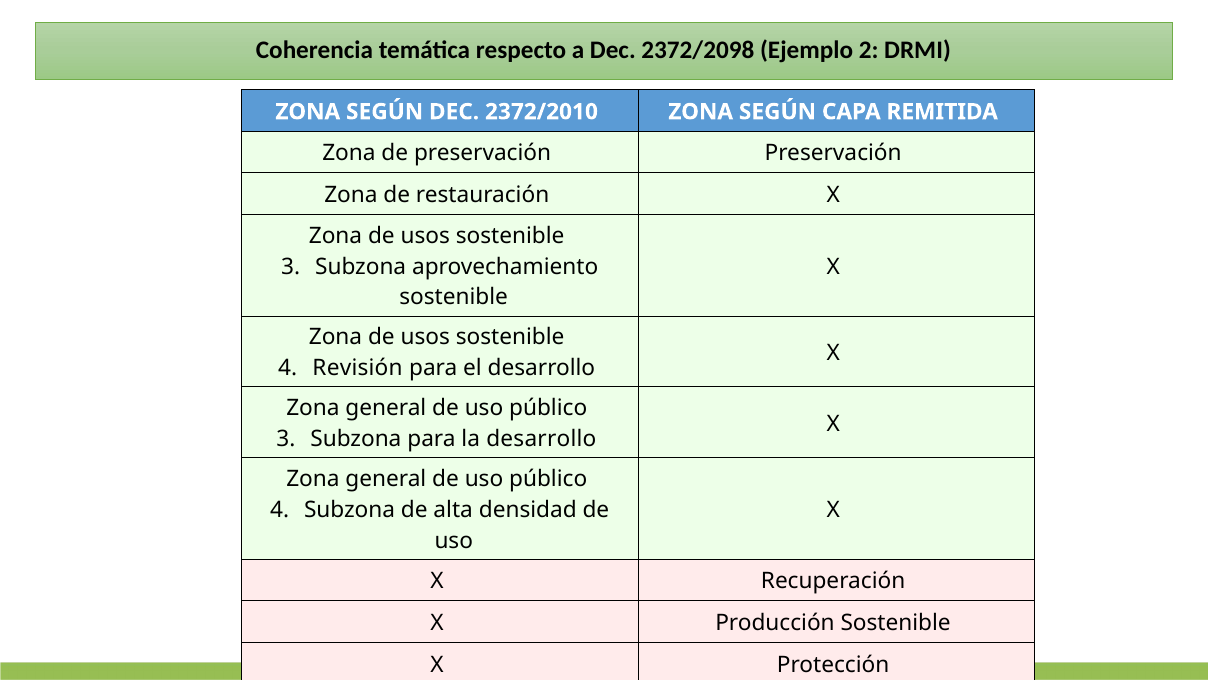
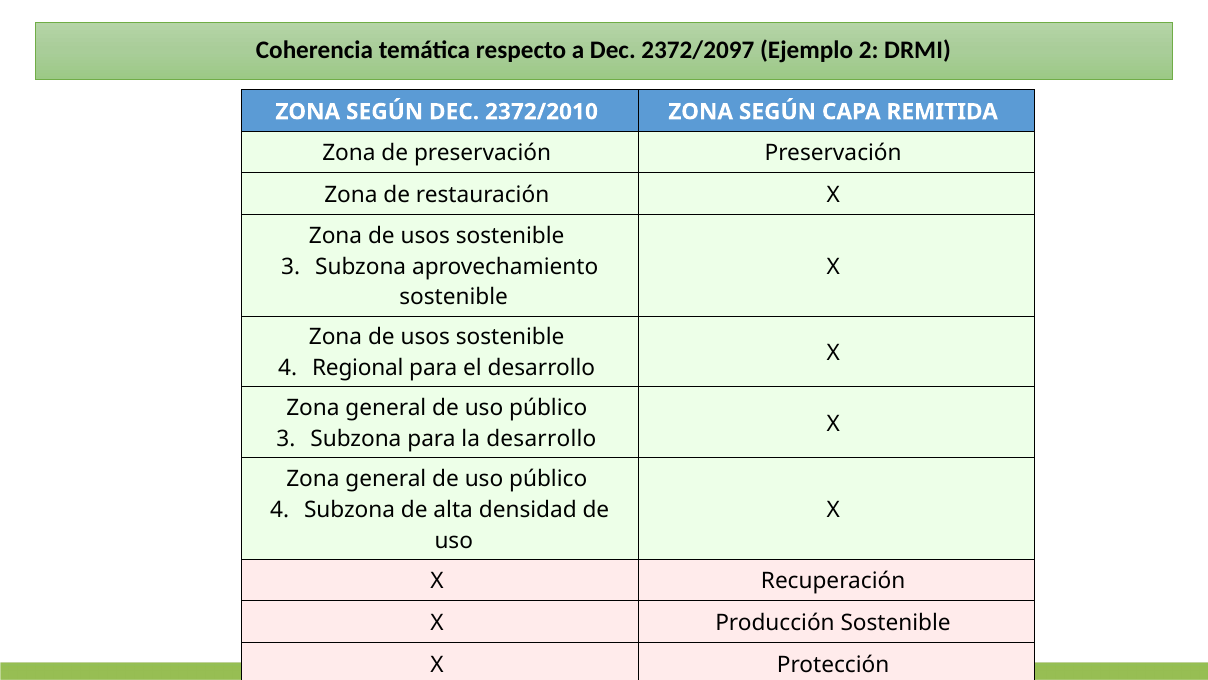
2372/2098: 2372/2098 -> 2372/2097 (698, 50)
Revisión: Revisión -> Regional (358, 368)
